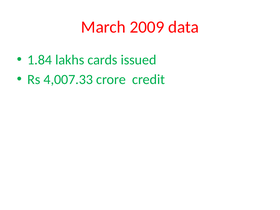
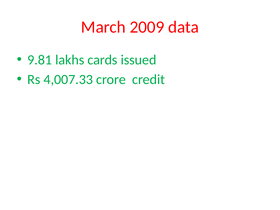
1.84: 1.84 -> 9.81 (40, 60)
